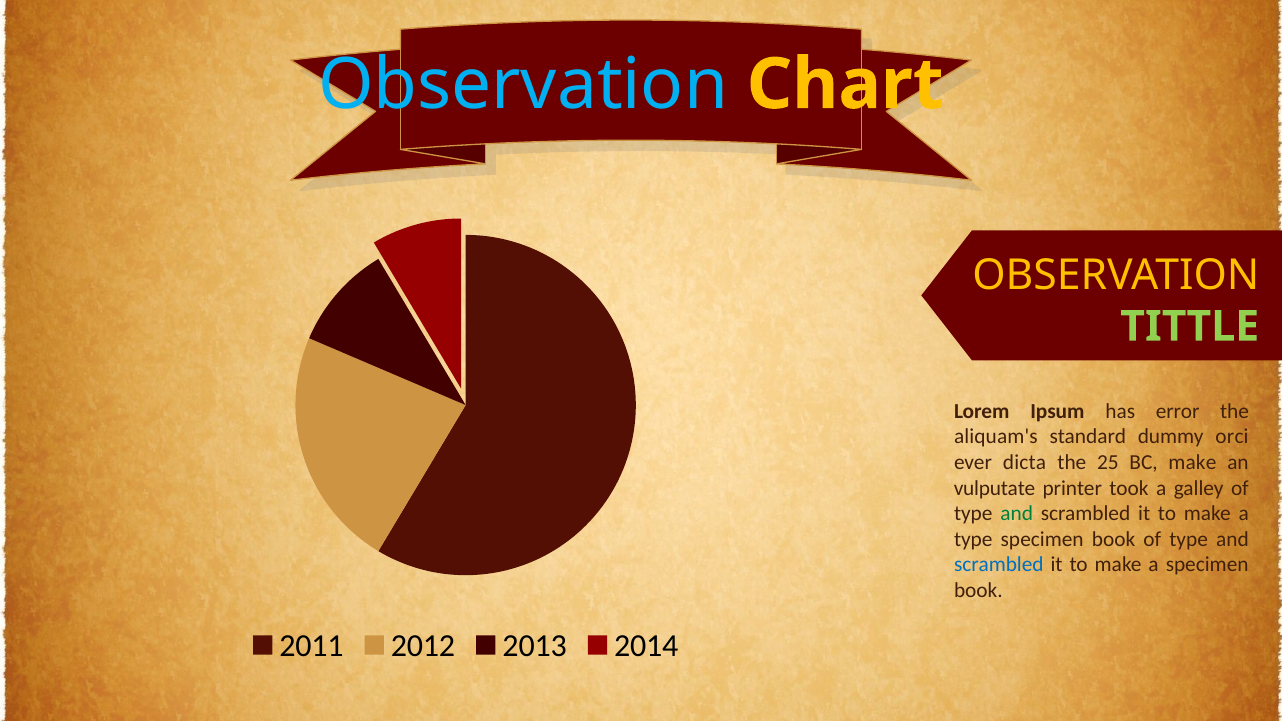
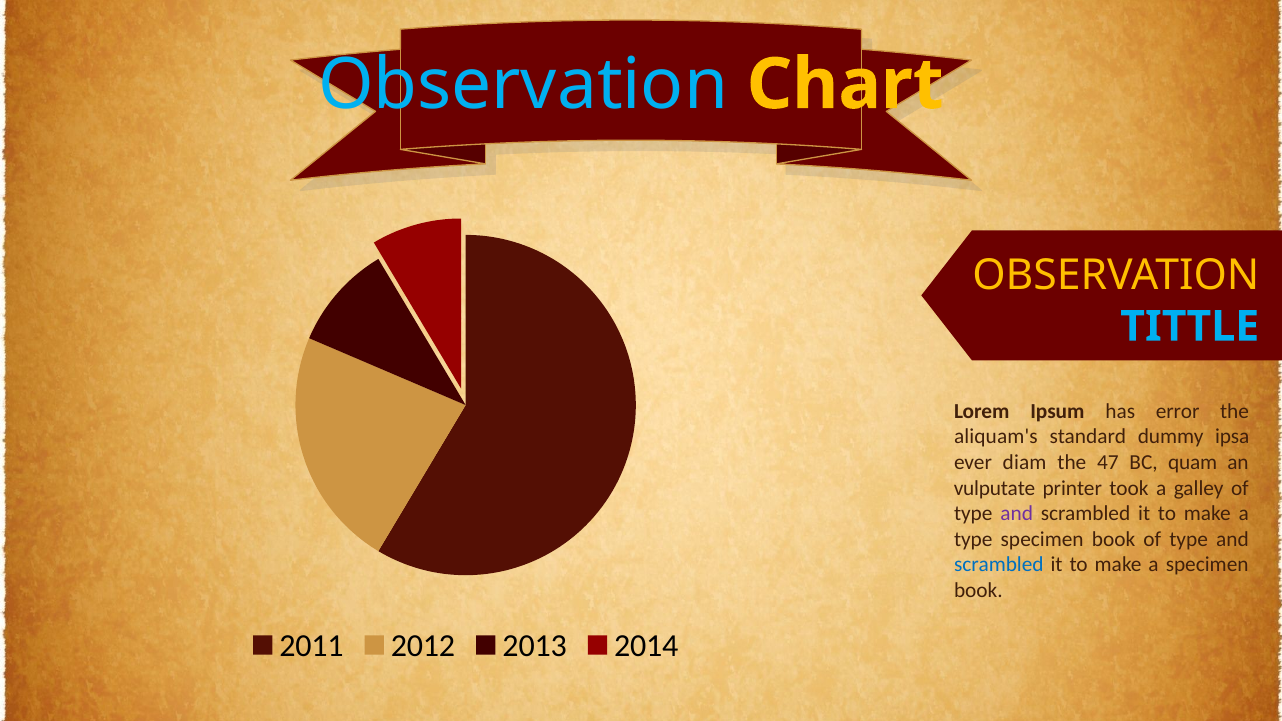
TITTLE colour: light green -> light blue (1190, 327)
orci: orci -> ipsa (1232, 437)
dicta: dicta -> diam (1025, 462)
25: 25 -> 47 (1108, 462)
BC make: make -> quam (1193, 462)
and colour: green -> purple (1017, 514)
